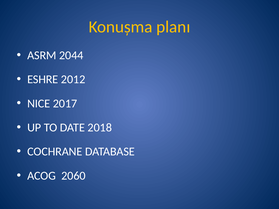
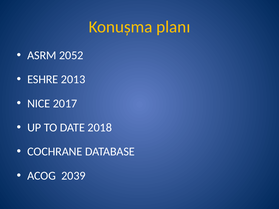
2044: 2044 -> 2052 (71, 55)
2012: 2012 -> 2013 (73, 79)
2060: 2060 -> 2039 (73, 176)
